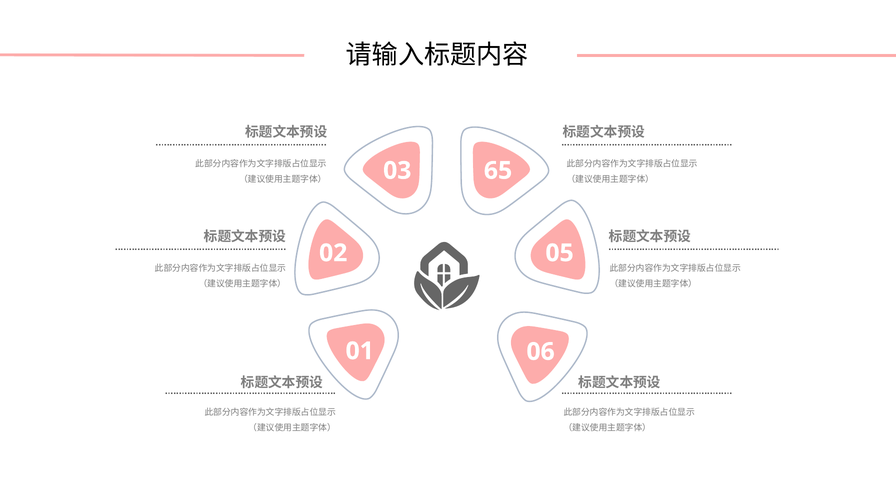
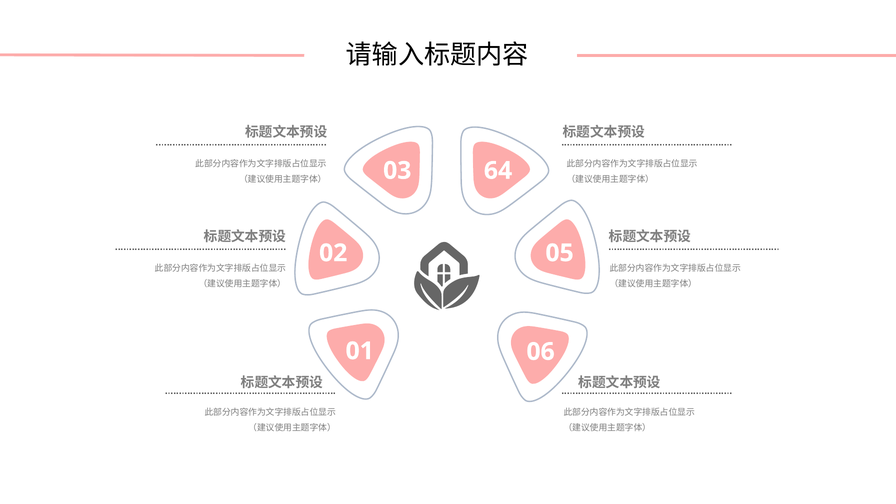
65: 65 -> 64 (498, 171)
